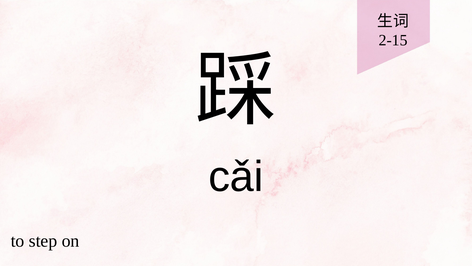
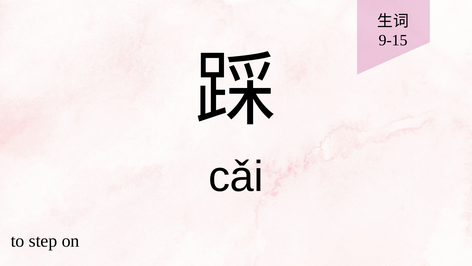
2-15: 2-15 -> 9-15 (393, 40)
